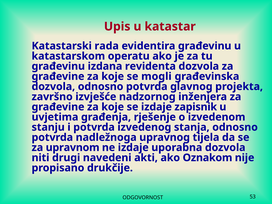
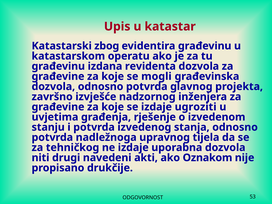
rada: rada -> zbog (107, 46)
zapisnik: zapisnik -> ugroziti (196, 107)
upravnom: upravnom -> tehničkog (73, 148)
